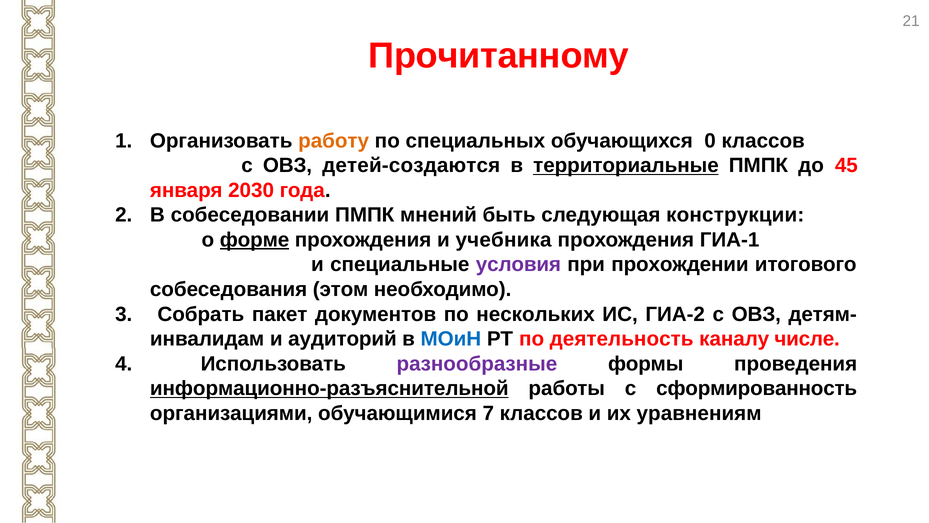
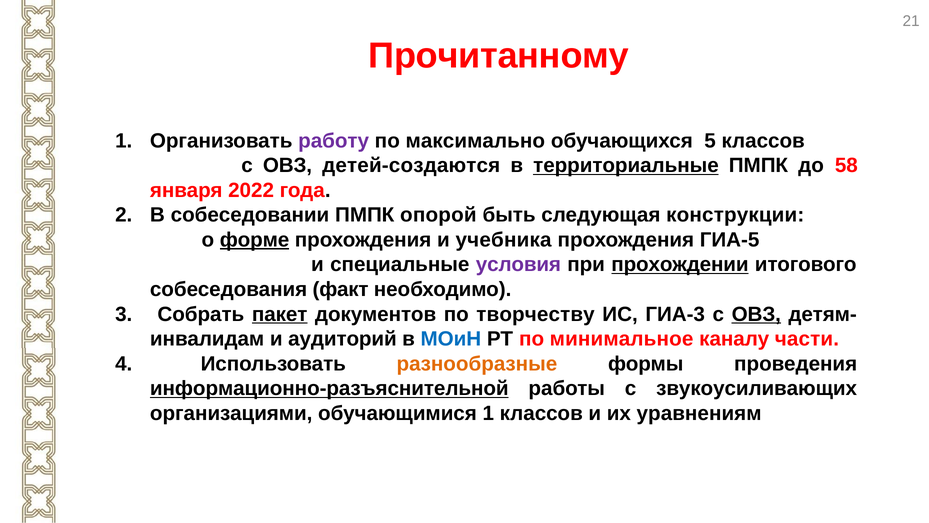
работу colour: orange -> purple (334, 141)
специальных: специальных -> максимально (475, 141)
0: 0 -> 5 (710, 141)
45: 45 -> 58 (846, 165)
2030: 2030 -> 2022 (251, 190)
мнений: мнений -> опорой (438, 215)
ГИА-1: ГИА-1 -> ГИА-5 (730, 240)
прохождении underline: none -> present (680, 264)
этом: этом -> факт (341, 289)
пакет underline: none -> present (280, 314)
нескольких: нескольких -> творчеству (536, 314)
ГИА-2: ГИА-2 -> ГИА-3 (675, 314)
ОВЗ underline: none -> present (756, 314)
деятельность: деятельность -> минимальное (622, 339)
числе: числе -> части (807, 339)
разнообразные colour: purple -> orange (477, 364)
сформированность: сформированность -> звукоусиливающих (757, 388)
обучающимися 7: 7 -> 1 (488, 413)
